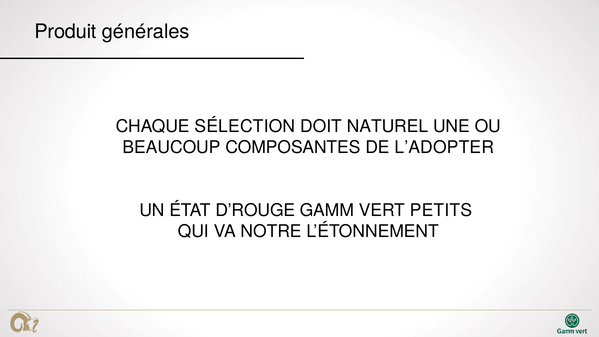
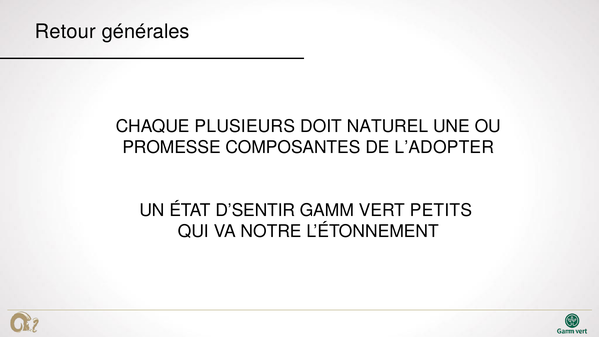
Produit: Produit -> Retour (65, 32)
SÉLECTION: SÉLECTION -> PLUSIEURS (245, 126)
BEAUCOUP: BEAUCOUP -> PROMESSE (172, 147)
D’ROUGE: D’ROUGE -> D’SENTIR (255, 210)
